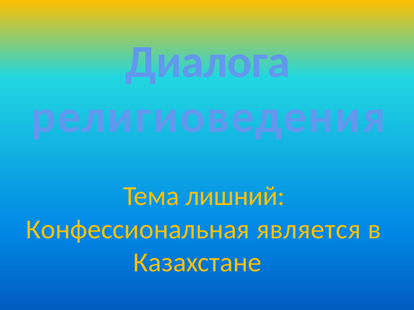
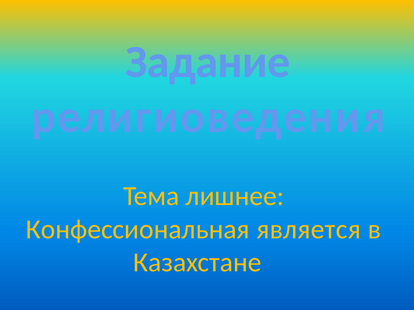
Диалога: Диалога -> Задание (208, 62)
лишний: лишний -> лишнее (235, 197)
